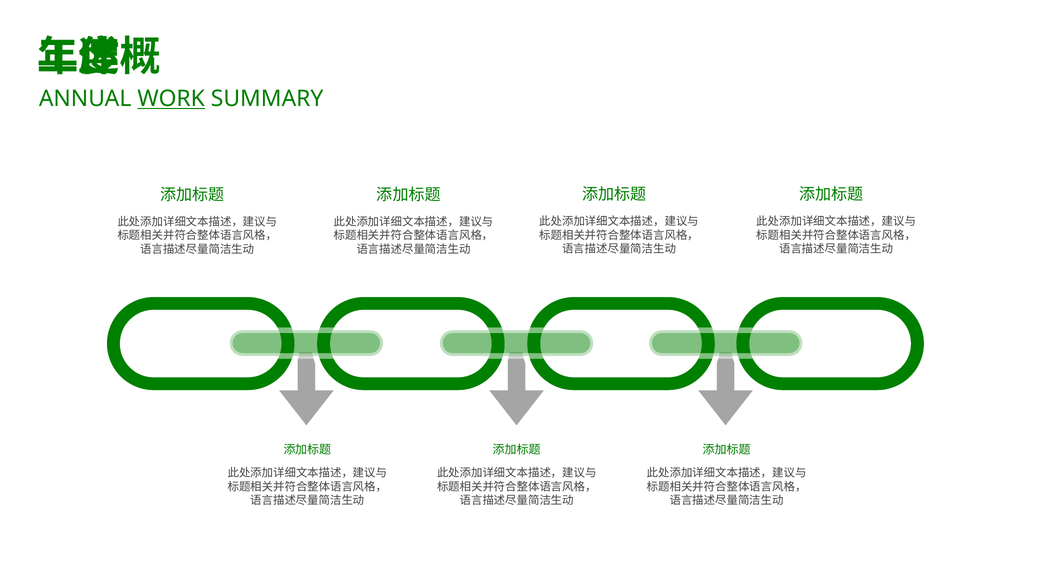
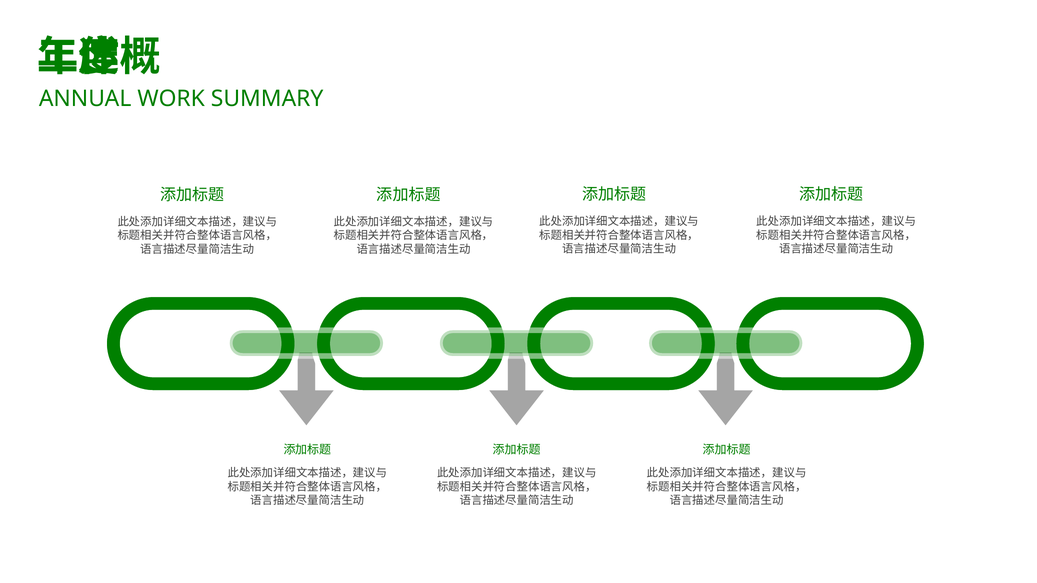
WORK underline: present -> none (171, 99)
